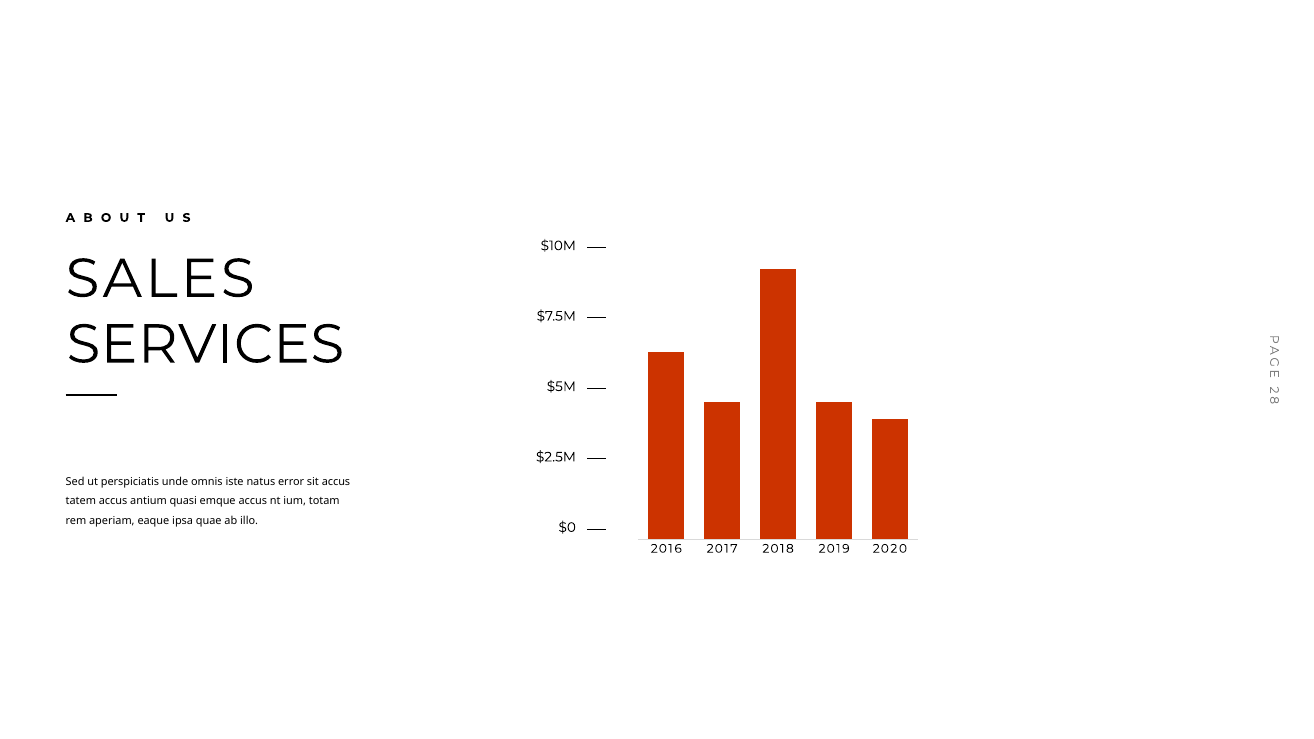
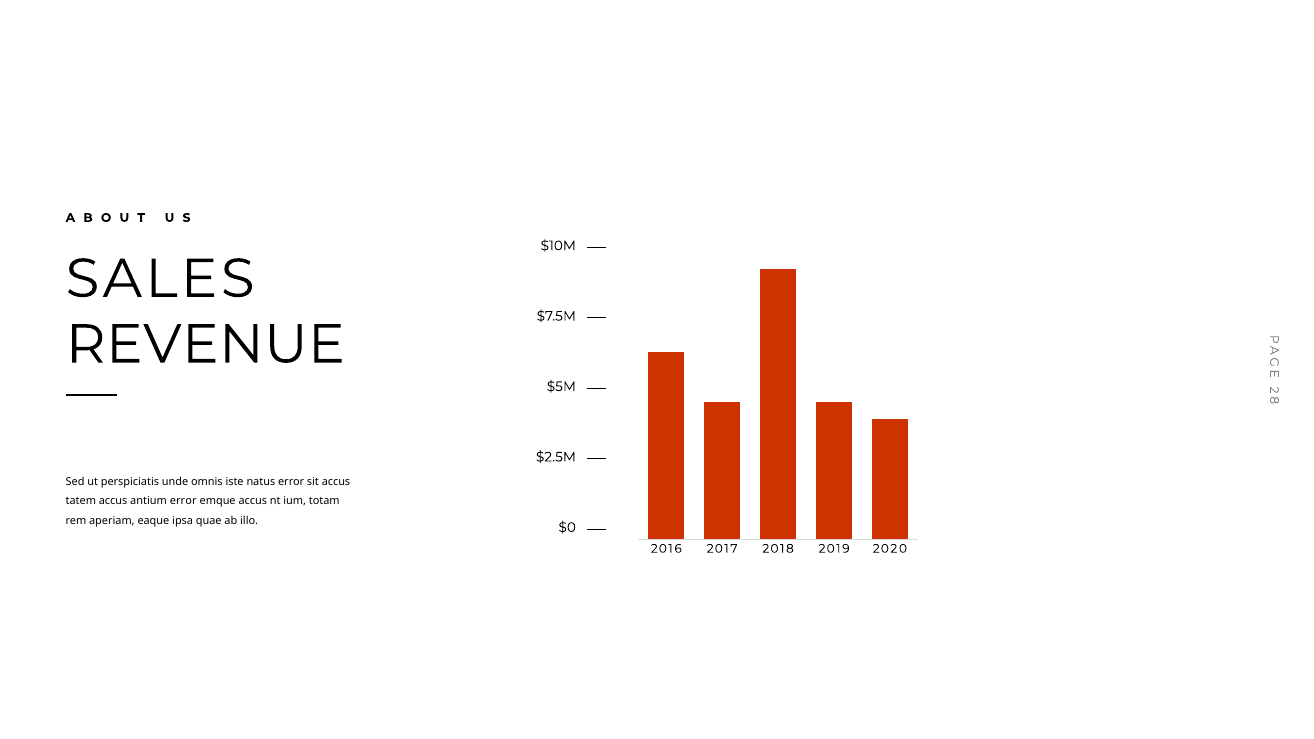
SERVICES: SERVICES -> REVENUE (205, 345)
antium quasi: quasi -> error (183, 501)
